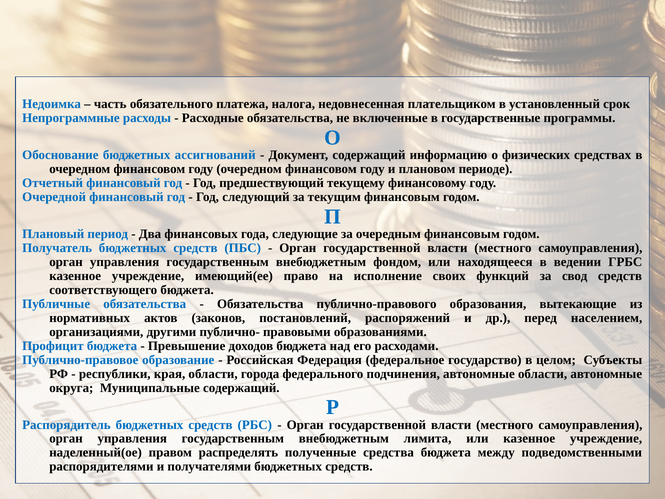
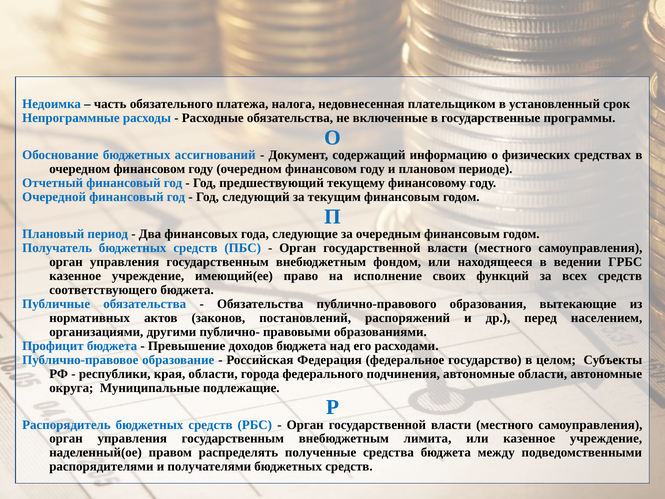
свод: свод -> всех (575, 276)
Муниципальные содержащий: содержащий -> подлежащие (241, 388)
